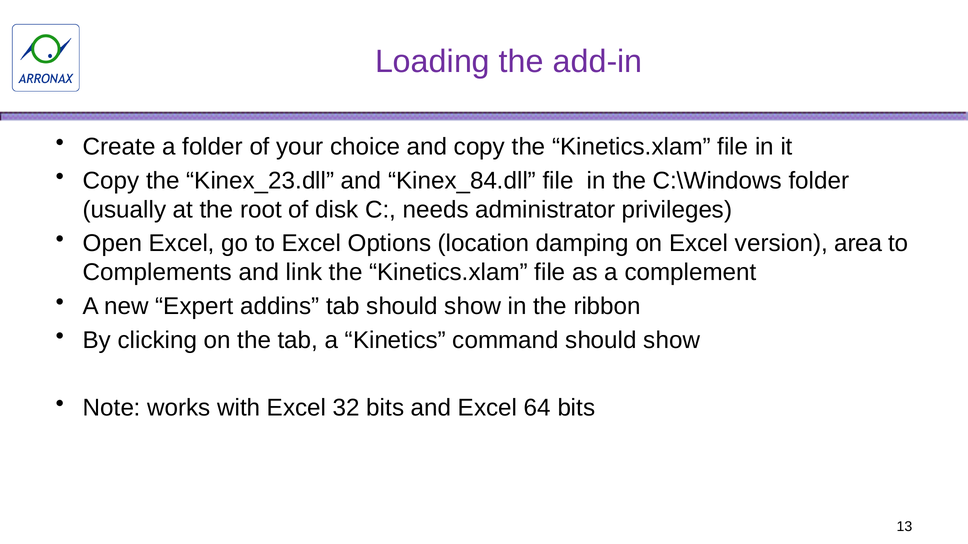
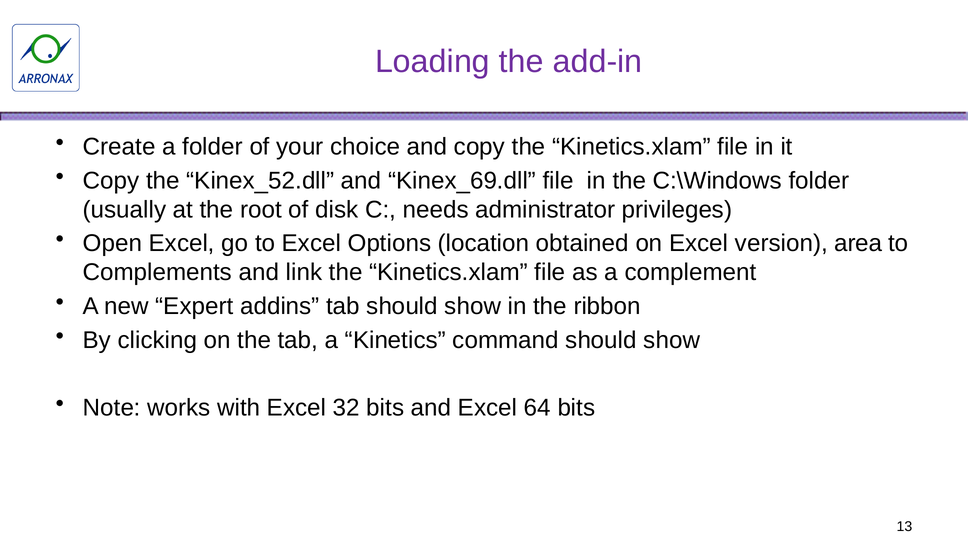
Kinex_23.dll: Kinex_23.dll -> Kinex_52.dll (260, 181)
Kinex_84.dll: Kinex_84.dll -> Kinex_69.dll (462, 181)
damping: damping -> obtained (582, 244)
